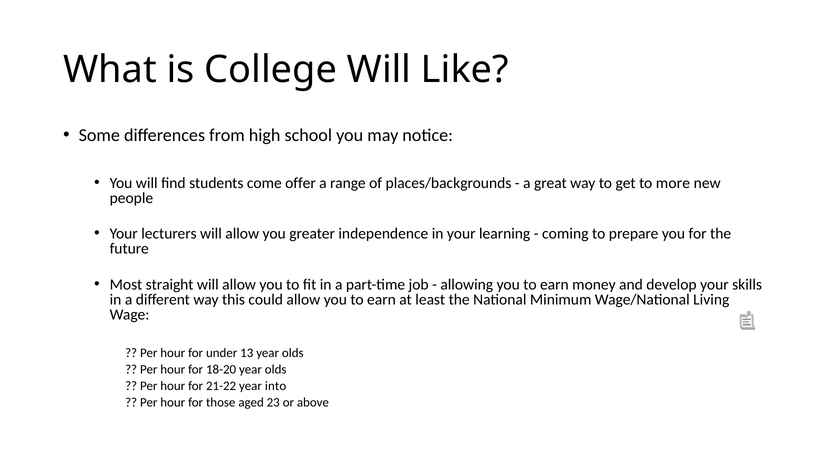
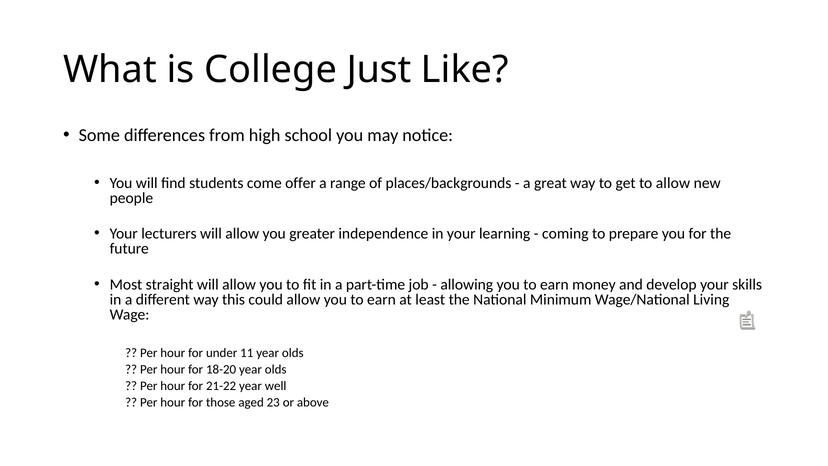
College Will: Will -> Just (379, 70)
to more: more -> allow (673, 183)
13: 13 -> 11 (247, 353)
into: into -> well (276, 386)
